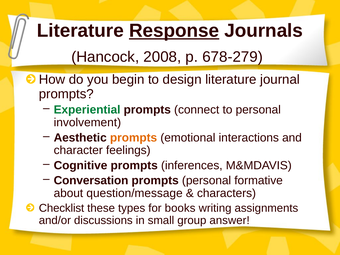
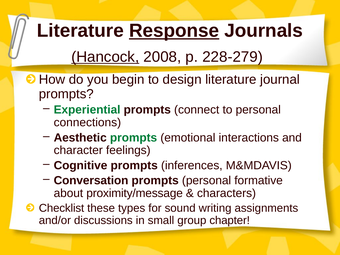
Hancock underline: none -> present (105, 57)
678-279: 678-279 -> 228-279 (233, 57)
involvement: involvement -> connections (87, 123)
prompts colour: orange -> green (134, 138)
question/message: question/message -> proximity/message (135, 193)
books: books -> sound (180, 208)
answer: answer -> chapter (230, 220)
